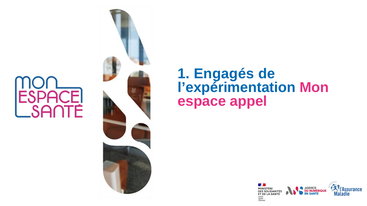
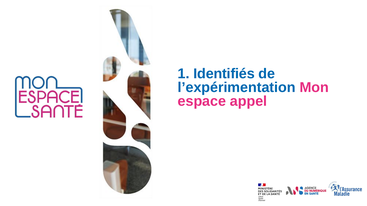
Engagés: Engagés -> Identifiés (224, 74)
